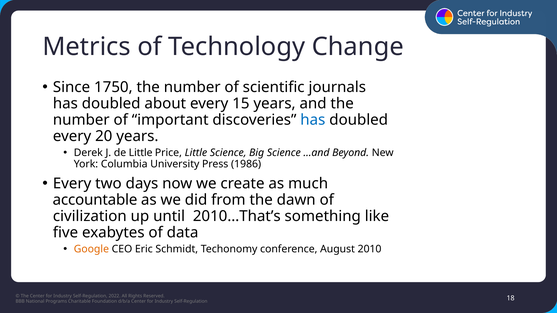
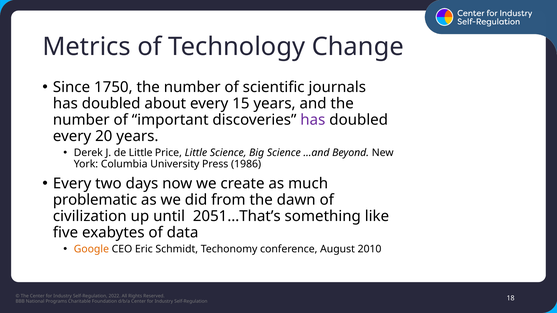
has colour: blue -> purple (313, 120)
accountable: accountable -> problematic (95, 200)
2010…That’s: 2010…That’s -> 2051…That’s (237, 216)
